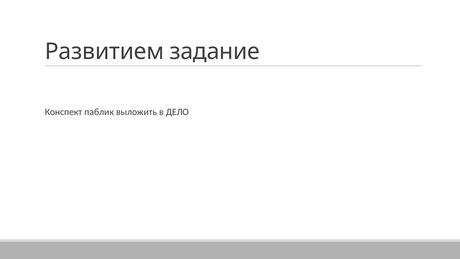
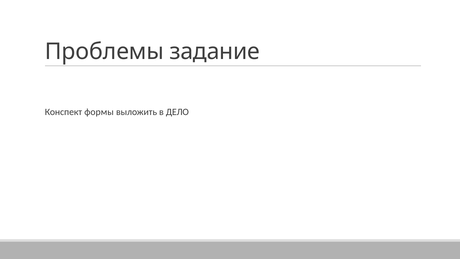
Развитием: Развитием -> Проблемы (104, 52)
паблик: паблик -> формы (99, 112)
